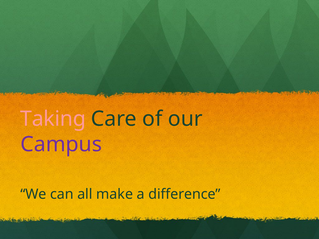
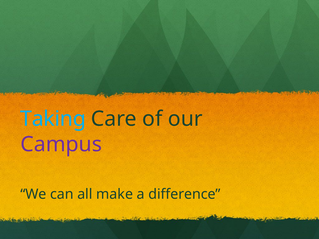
Taking colour: pink -> light blue (53, 119)
